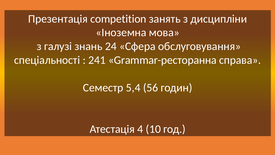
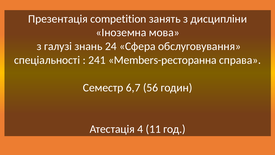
Grammar-ресторанна: Grammar-ресторанна -> Members-ресторанна (162, 60)
5,4: 5,4 -> 6,7 (133, 88)
10: 10 -> 11 (153, 129)
